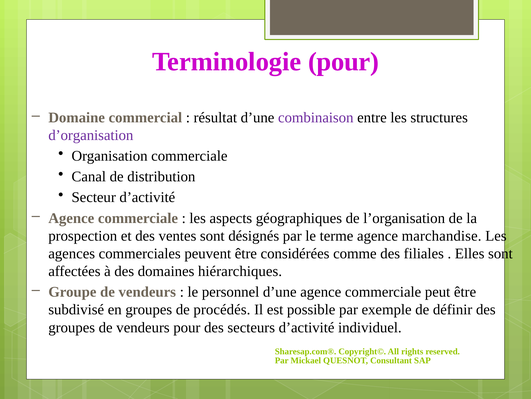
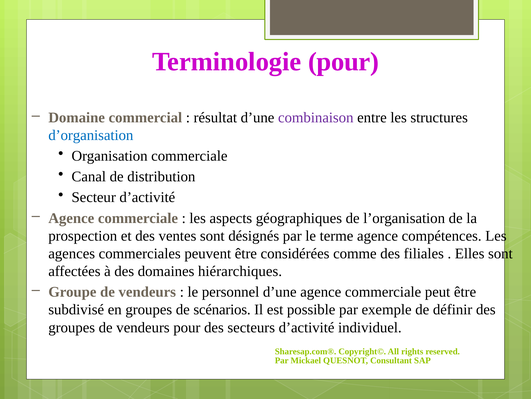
d’organisation colour: purple -> blue (91, 135)
marchandise: marchandise -> compétences (442, 235)
procédés: procédés -> scénarios (222, 309)
